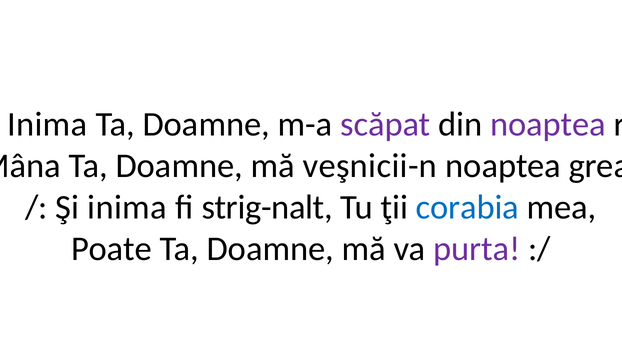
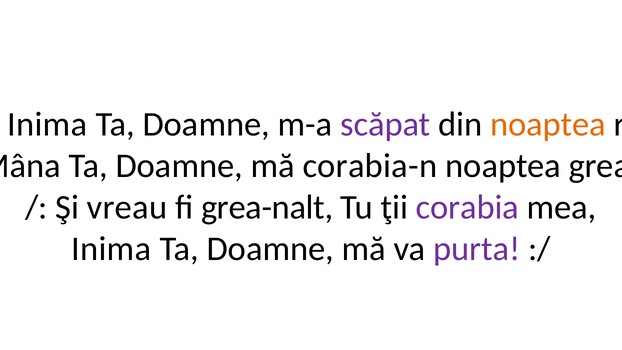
noaptea colour: purple -> orange (548, 125)
veşnicii-n: veşnicii-n -> corabia-n (370, 166)
Şi inima: inima -> vreau (127, 207)
strig-nalt: strig-nalt -> grea-nalt (267, 207)
corabia colour: blue -> purple (467, 207)
Poate: Poate -> Inima (111, 249)
